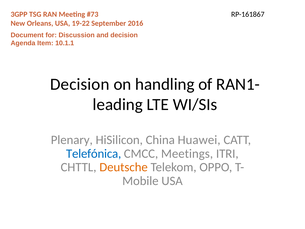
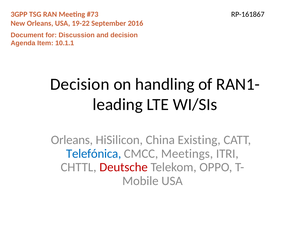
Plenary: Plenary -> Orleans (72, 140)
Huawei: Huawei -> Existing (199, 140)
Deutsche colour: orange -> red (124, 167)
